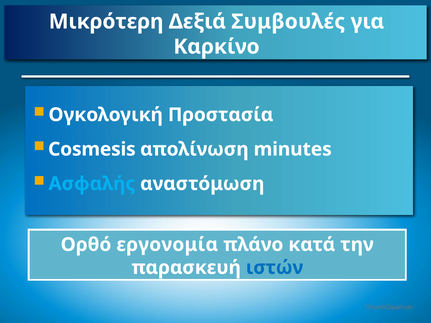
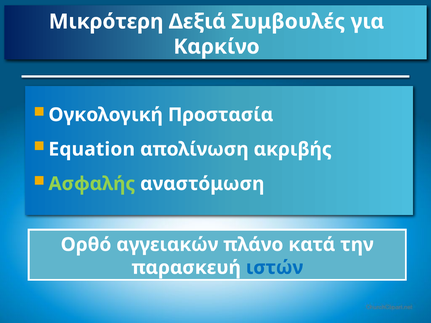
Cosmesis: Cosmesis -> Equation (92, 149)
minutes: minutes -> ακριβής (293, 149)
Ασφαλής colour: light blue -> light green (92, 184)
εργονομία: εργονομία -> αγγειακών (167, 245)
